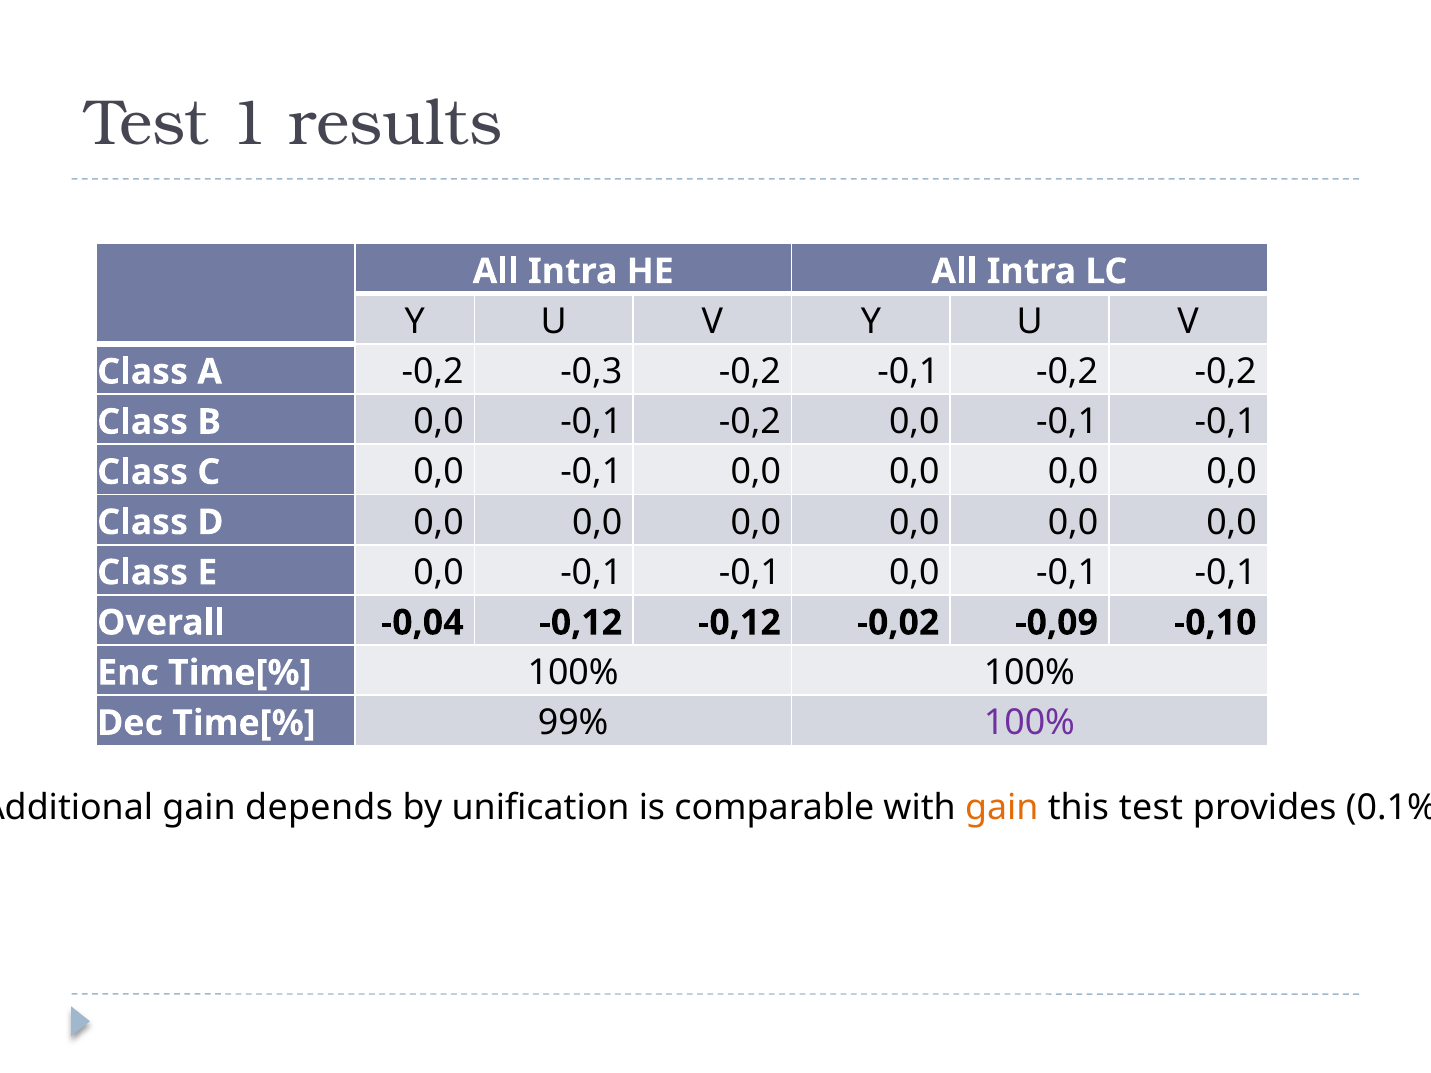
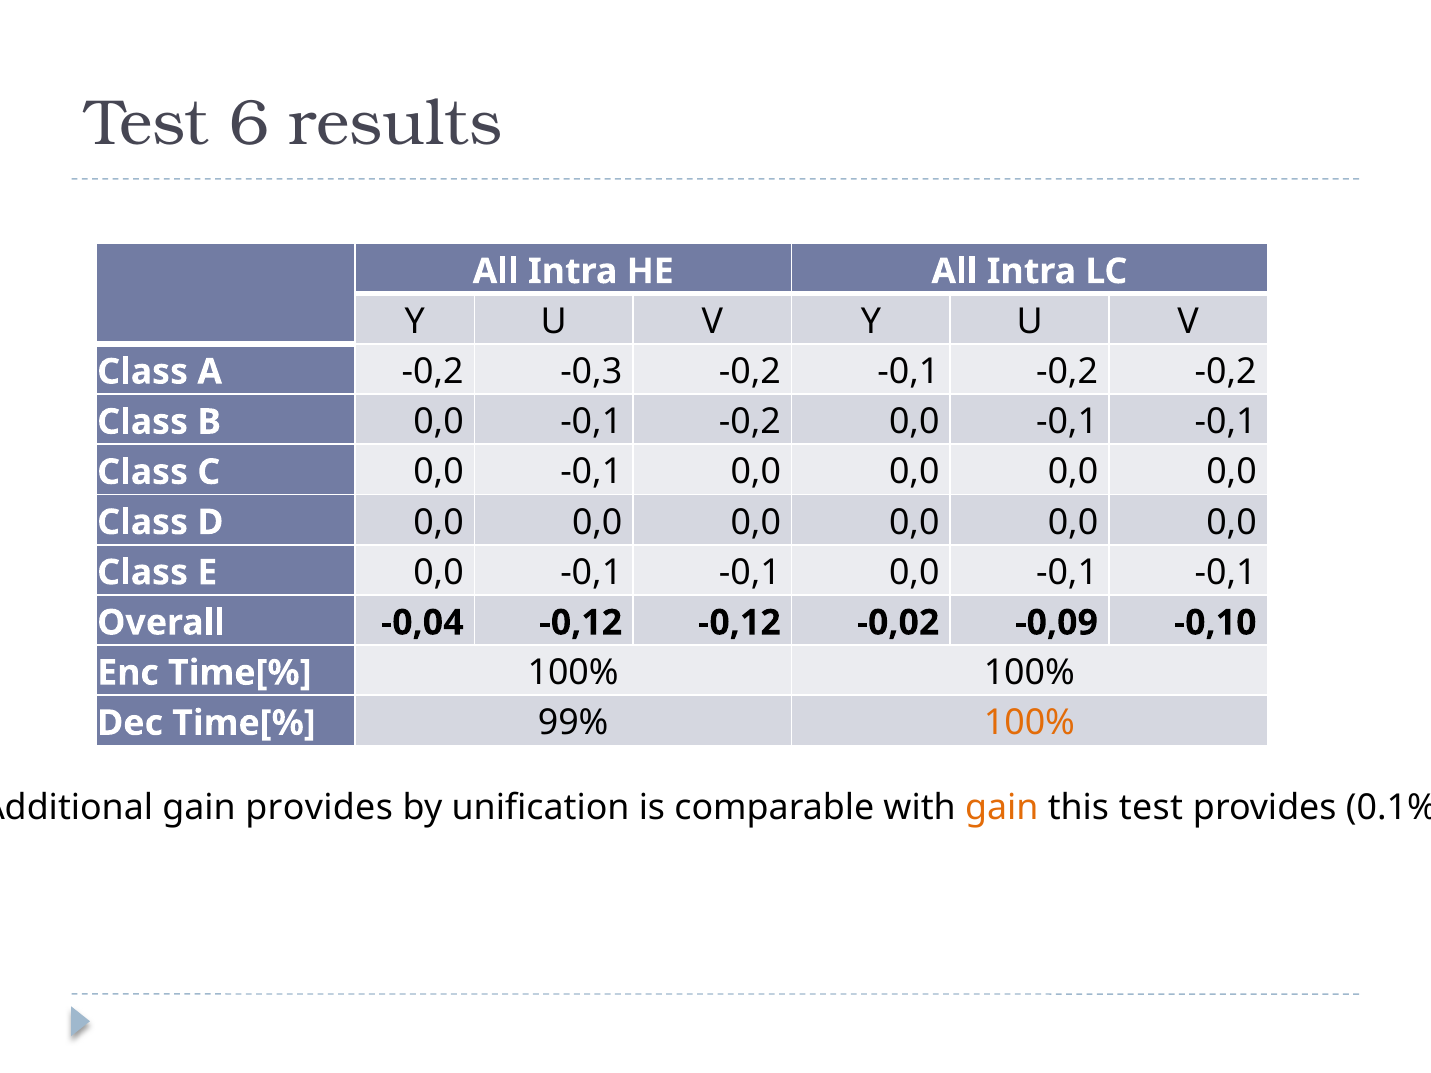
1: 1 -> 6 (249, 124)
100% colour: purple -> orange (1029, 723)
gain depends: depends -> provides (319, 808)
